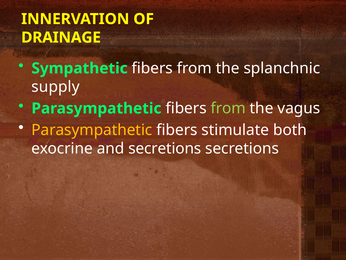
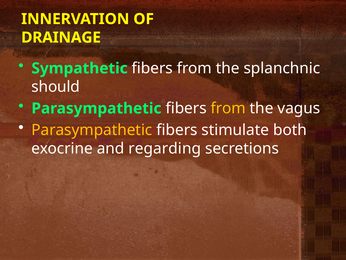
supply: supply -> should (56, 87)
from colour: light green -> yellow (228, 108)
and secretions: secretions -> regarding (165, 148)
